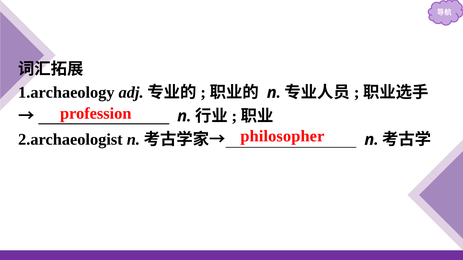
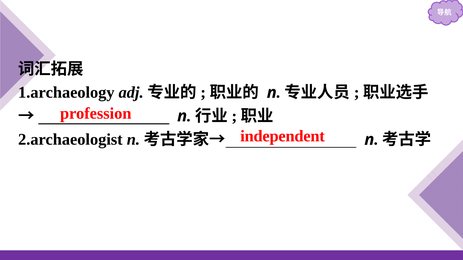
philosopher: philosopher -> independent (283, 136)
